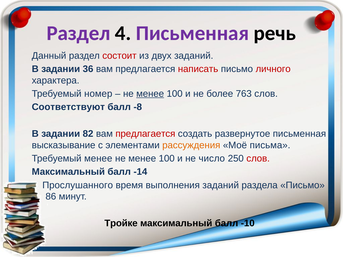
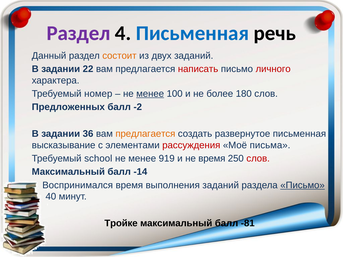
Письменная colour: purple -> blue (192, 33)
состоит colour: red -> orange (119, 56)
36: 36 -> 22 (88, 69)
763: 763 -> 180 (244, 94)
Соответствуют: Соответствуют -> Предложенных (68, 107)
-8: -8 -> -2 (138, 107)
82: 82 -> 36 (88, 134)
предлагается colour: red -> orange (145, 134)
рассуждения colour: orange -> red (191, 145)
Требуемый менее: менее -> school (98, 159)
100: 100 -> 919 (167, 159)
не число: число -> время (212, 159)
Прослушанного: Прослушанного -> Воспринимался (78, 185)
Письмо underline: none -> present (303, 185)
86: 86 -> 40 (51, 197)
-10: -10 -> -81 (248, 223)
